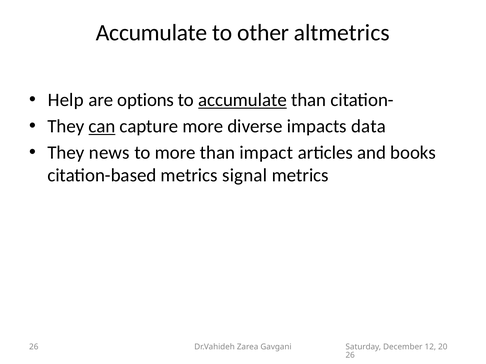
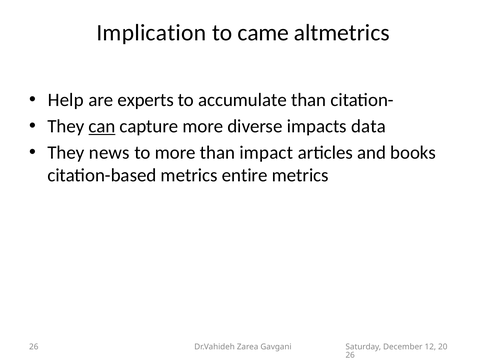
Accumulate: Accumulate -> Implication (151, 33)
other: other -> came (263, 33)
options: options -> experts (146, 100)
accumulate underline: present -> none (242, 100)
signal: signal -> entire (245, 176)
